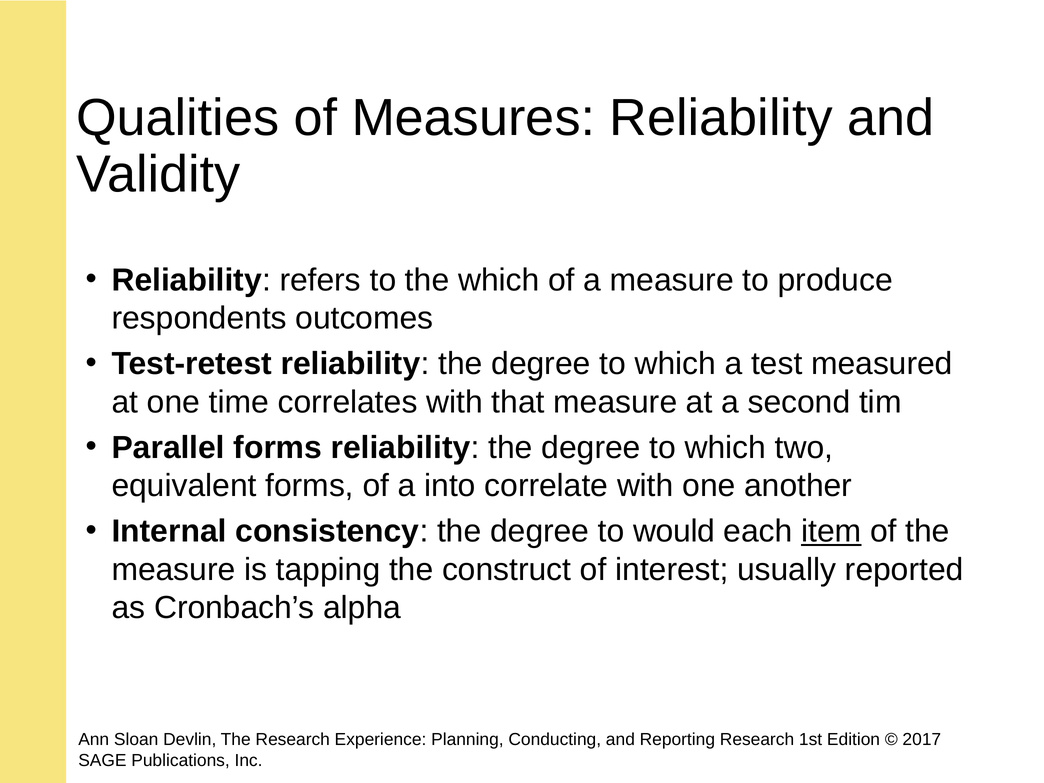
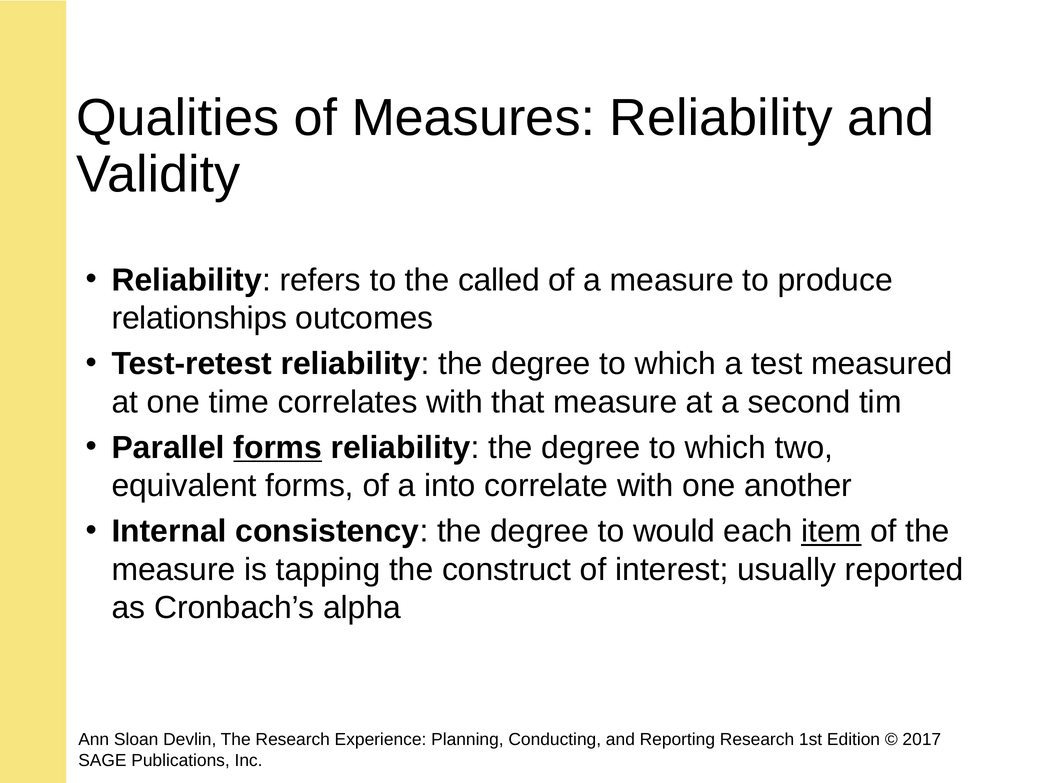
the which: which -> called (499, 280)
respondents: respondents -> relationships (199, 318)
forms underline: none -> present (278, 448)
